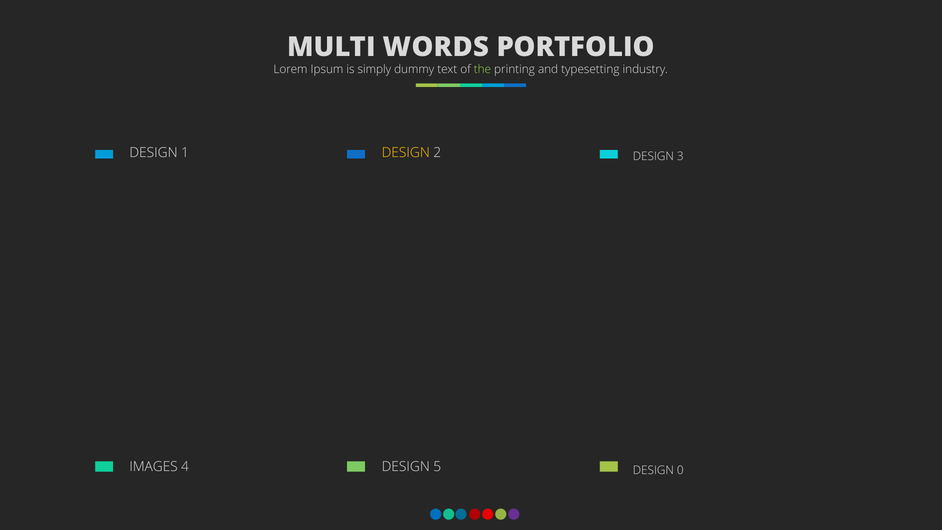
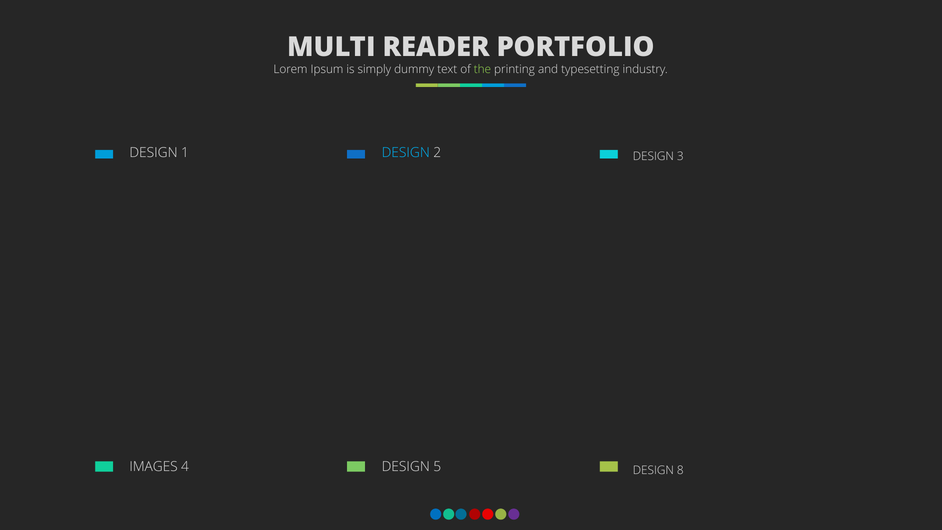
WORDS: WORDS -> READER (436, 47)
DESIGN colour: yellow -> light blue (406, 153)
0: 0 -> 8 (680, 470)
